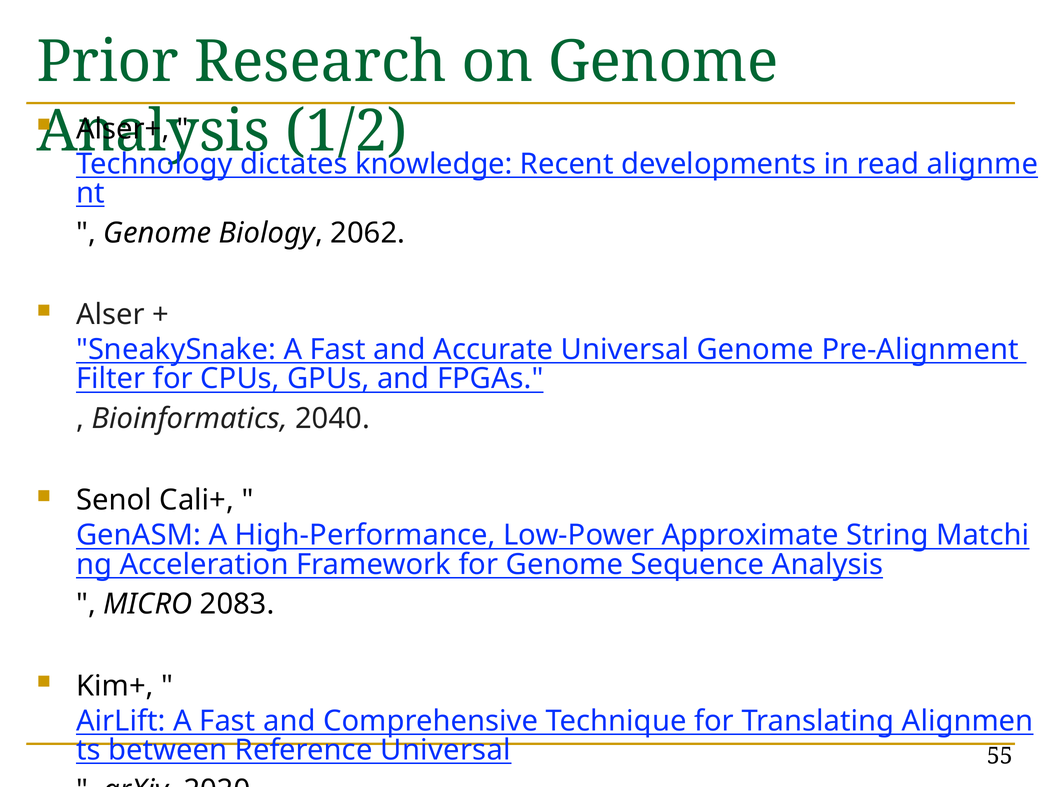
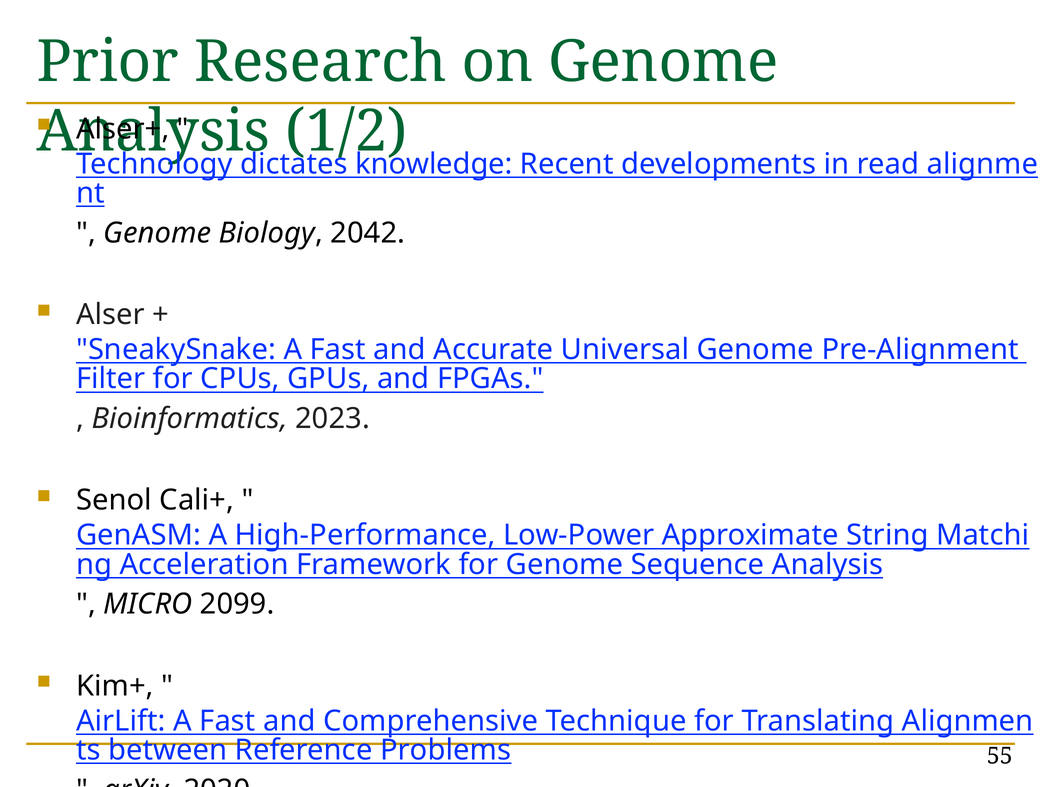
2062: 2062 -> 2042 (368, 233)
2040: 2040 -> 2023 (333, 419)
2083: 2083 -> 2099 (237, 605)
Reference Universal: Universal -> Problems (446, 751)
